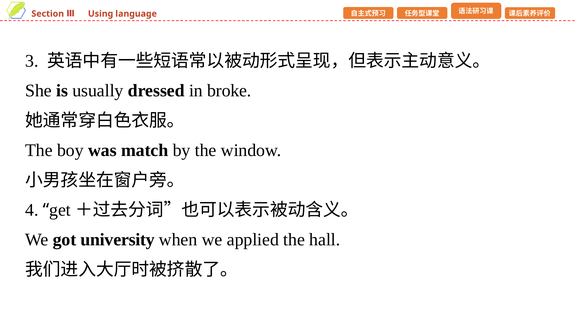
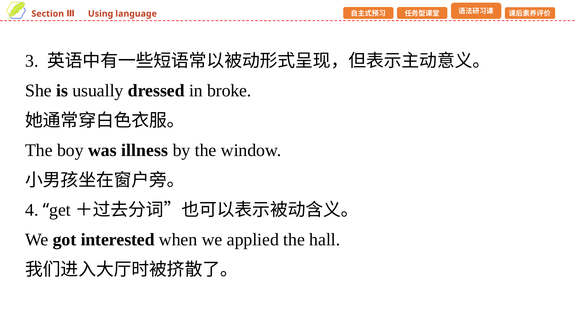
match: match -> illness (145, 151)
university: university -> interested (118, 240)
